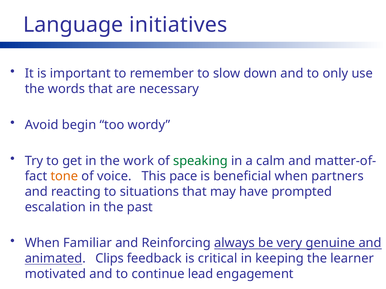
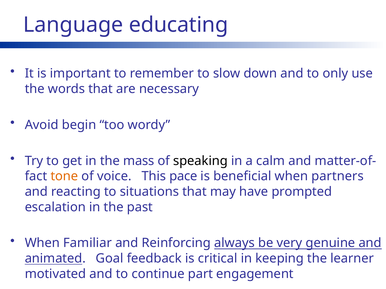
initiatives: initiatives -> educating (179, 25)
work: work -> mass (139, 161)
speaking colour: green -> black (200, 161)
Clips: Clips -> Goal (110, 259)
lead: lead -> part (200, 274)
